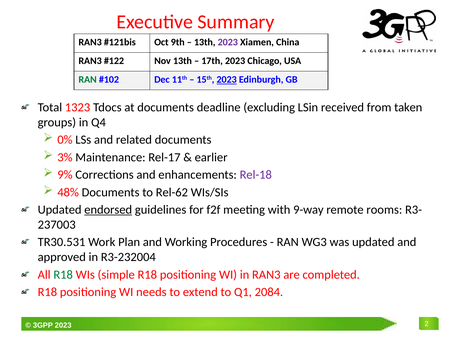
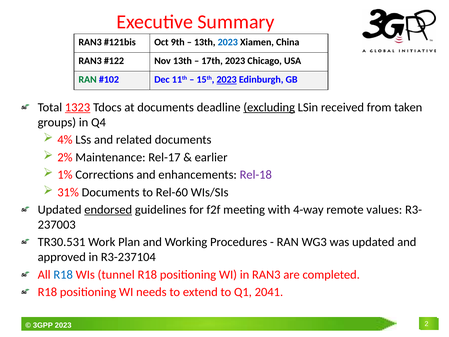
2023 colour: purple -> blue (228, 42)
1323 underline: none -> present (78, 107)
excluding underline: none -> present (269, 107)
0%: 0% -> 4% (65, 140)
3%: 3% -> 2% (65, 157)
9%: 9% -> 1% (65, 175)
48%: 48% -> 31% (68, 192)
Rel-62: Rel-62 -> Rel-60 (172, 192)
9-way: 9-way -> 4-way (308, 210)
rooms: rooms -> values (384, 210)
R3-232004: R3-232004 -> R3-237104 (128, 257)
R18 colour: green -> blue (63, 274)
simple: simple -> tunnel (116, 274)
2084: 2084 -> 2041 (269, 292)
